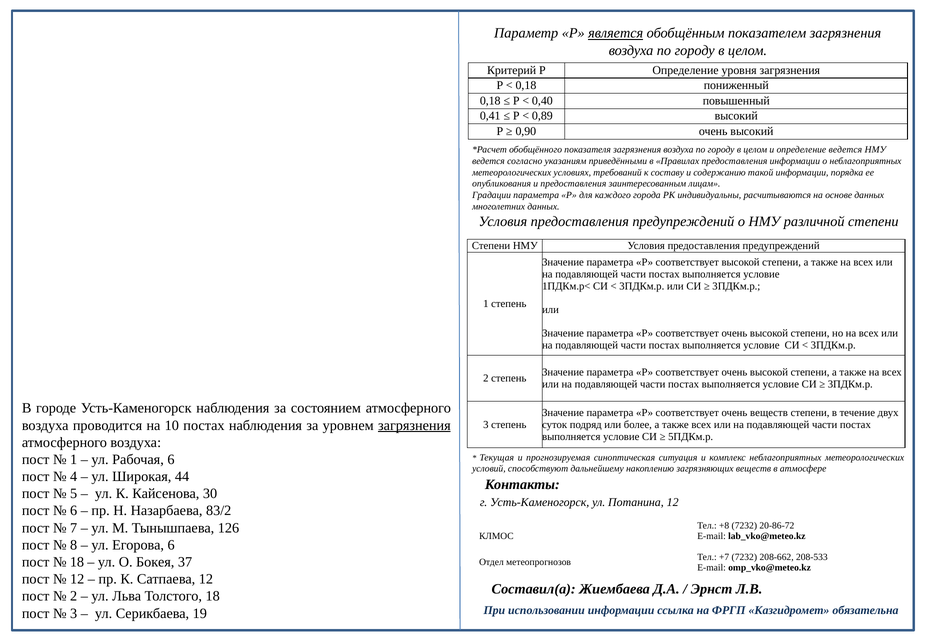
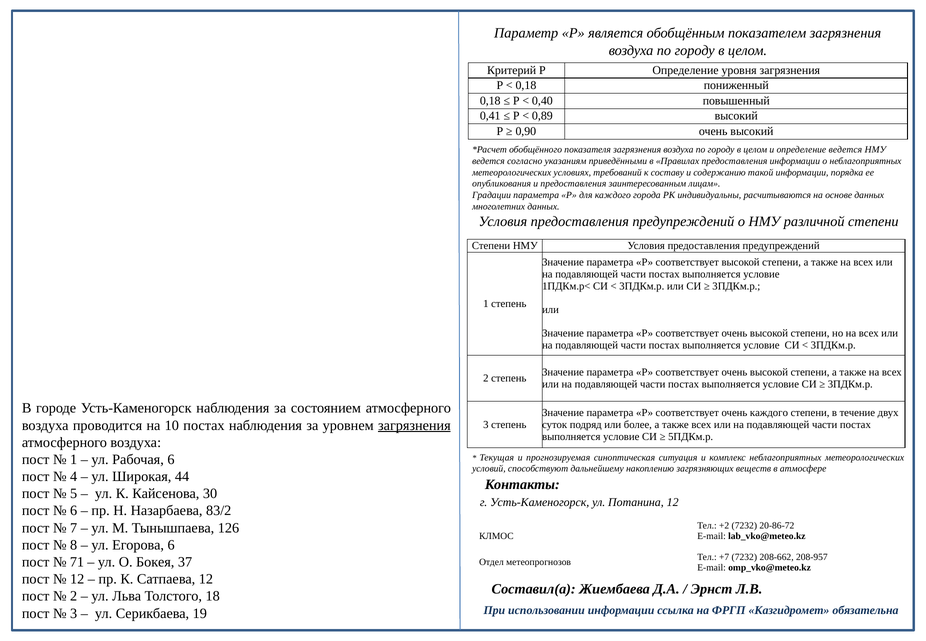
является underline: present -> none (616, 33)
очень веществ: веществ -> каждого (769, 413)
+8: +8 -> +2 (724, 526)
208-533: 208-533 -> 208-957 (812, 557)
18: 18 -> 71 (77, 562)
